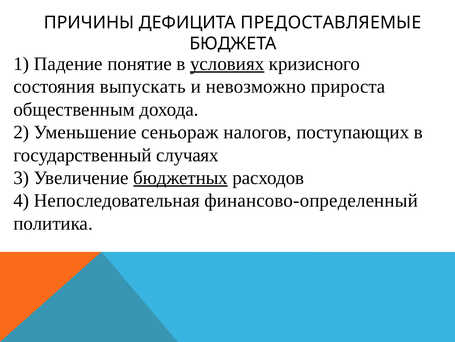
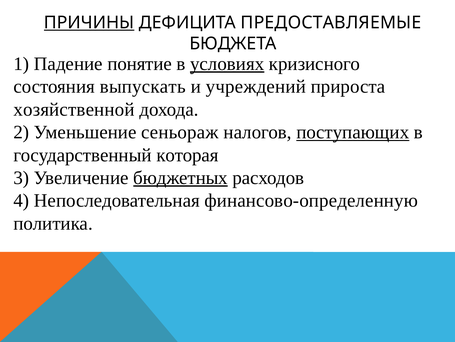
ПРИЧИНЫ underline: none -> present (89, 22)
невозможно: невозможно -> учреждений (256, 86)
общественным: общественным -> хозяйственной (74, 109)
поступающих underline: none -> present (353, 132)
случаях: случаях -> которая (187, 155)
финансово-определенный: финансово-определенный -> финансово-определенную (311, 200)
